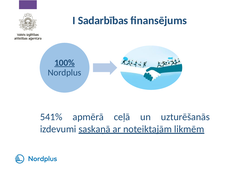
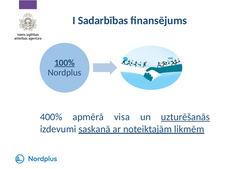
541%: 541% -> 400% (51, 117)
ceļā: ceļā -> visa (122, 117)
uzturēšanās underline: none -> present (185, 117)
